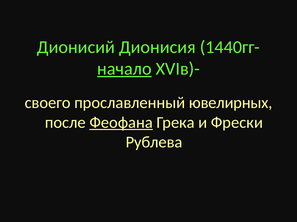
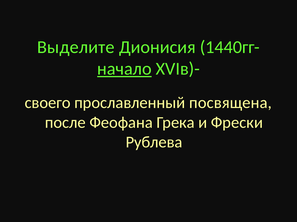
Дионисий: Дионисий -> Выделите (76, 47)
ювелирных: ювелирных -> посвящена (230, 103)
Феофана underline: present -> none (121, 123)
